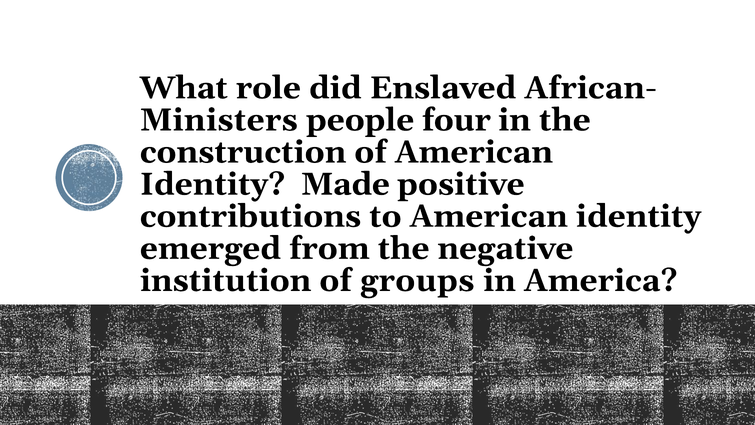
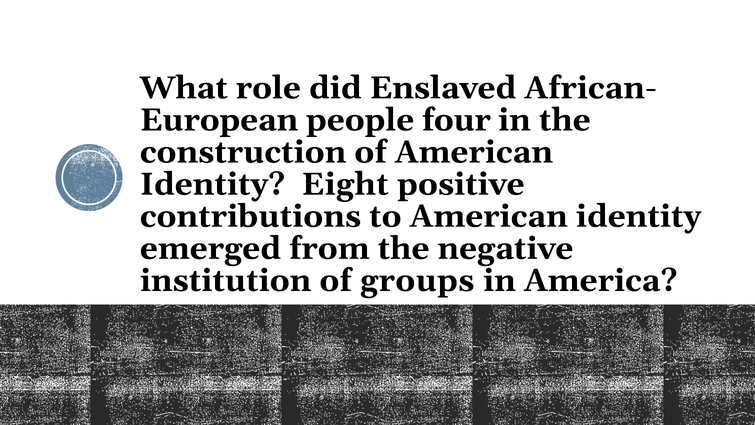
Ministers: Ministers -> European (219, 120)
Made: Made -> Eight (345, 184)
